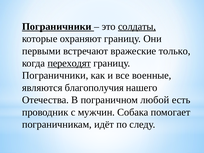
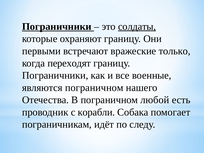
переходят underline: present -> none (69, 63)
являются благополучия: благополучия -> пограничном (94, 88)
мужчин: мужчин -> корабли (96, 112)
